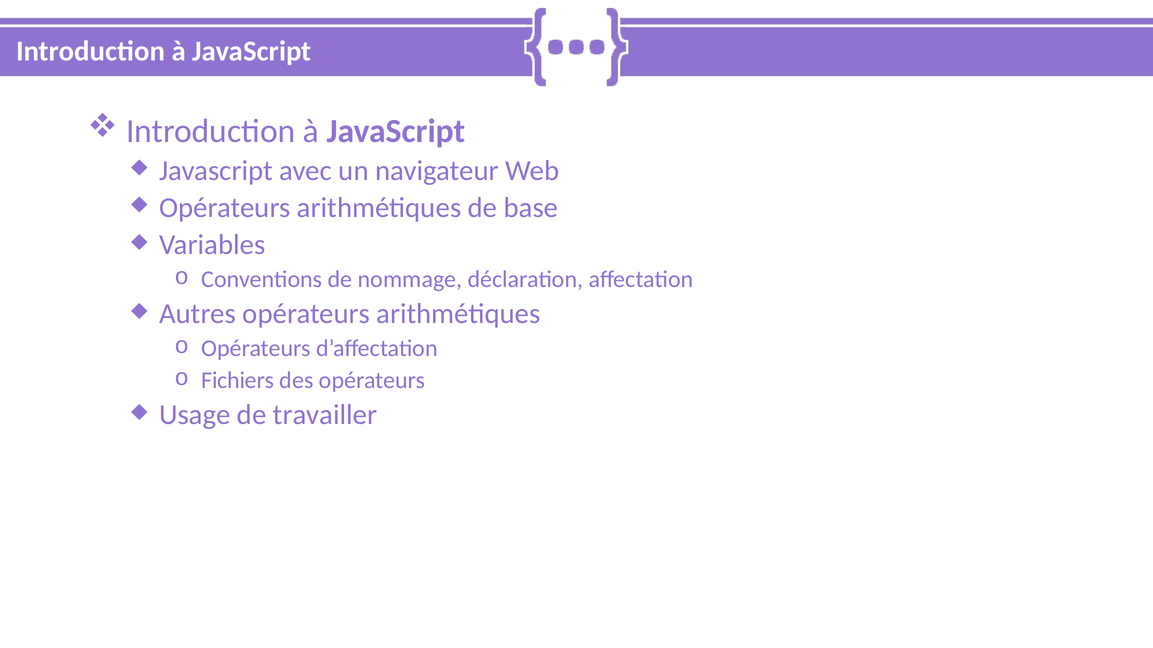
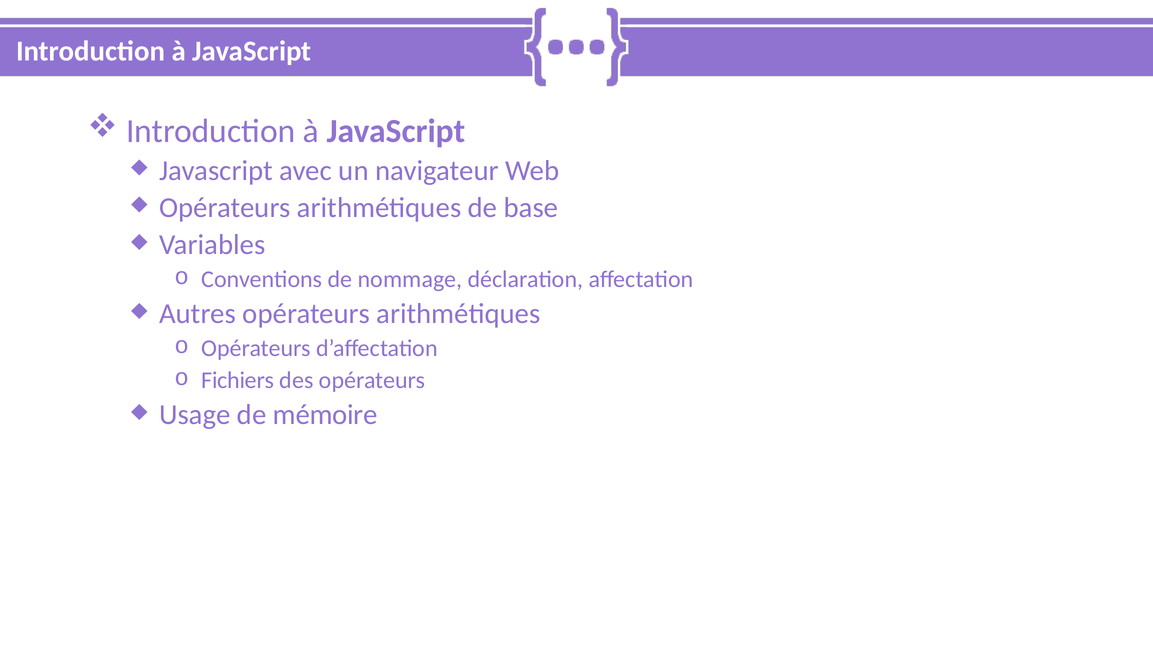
travailler: travailler -> mémoire (325, 415)
